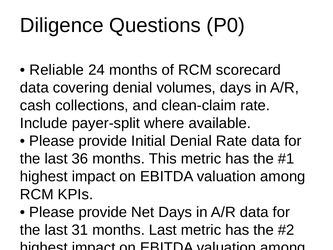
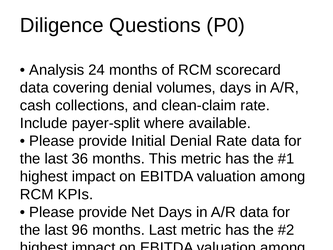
Reliable: Reliable -> Analysis (57, 70)
31: 31 -> 96 (80, 230)
